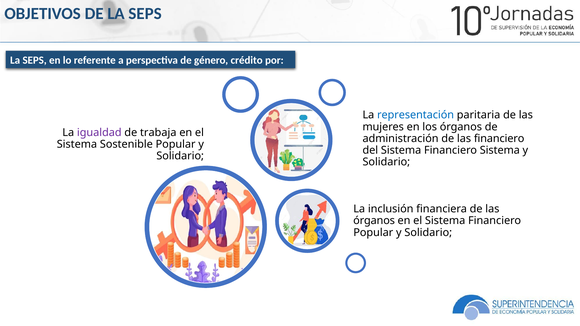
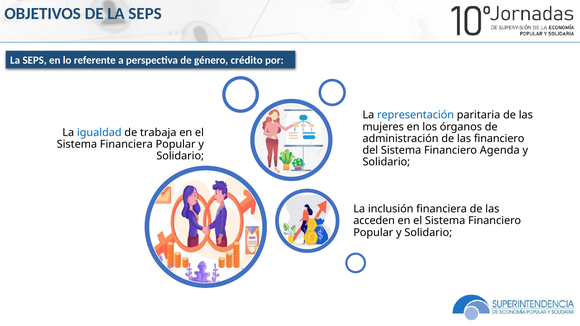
igualdad colour: purple -> blue (99, 133)
Sistema Sostenible: Sostenible -> Financiera (126, 144)
Financiero Sistema: Sistema -> Agenda (500, 150)
órganos: órganos -> acceden (374, 221)
